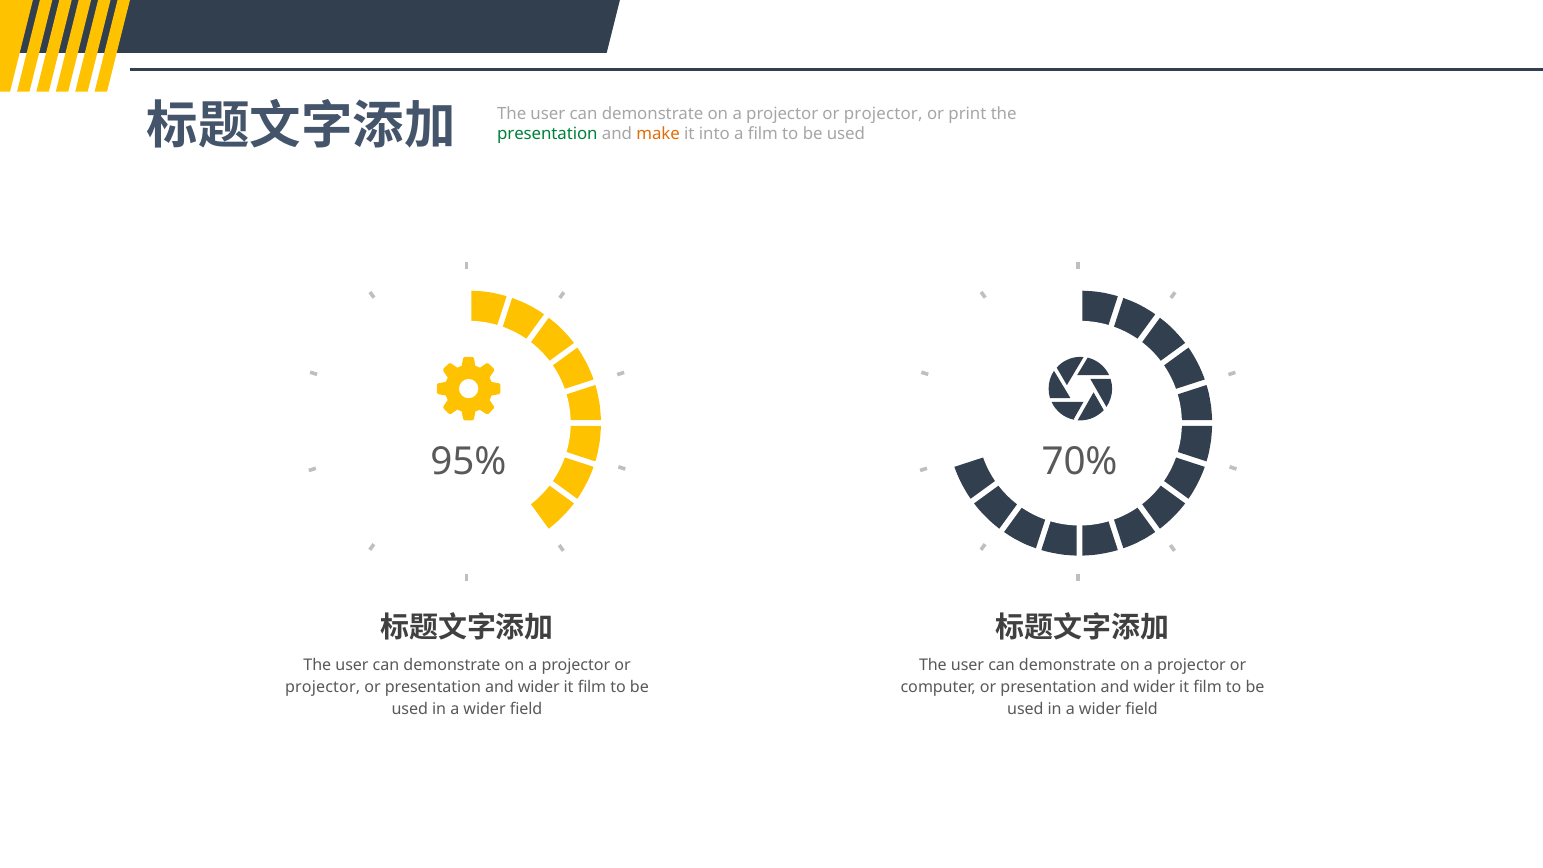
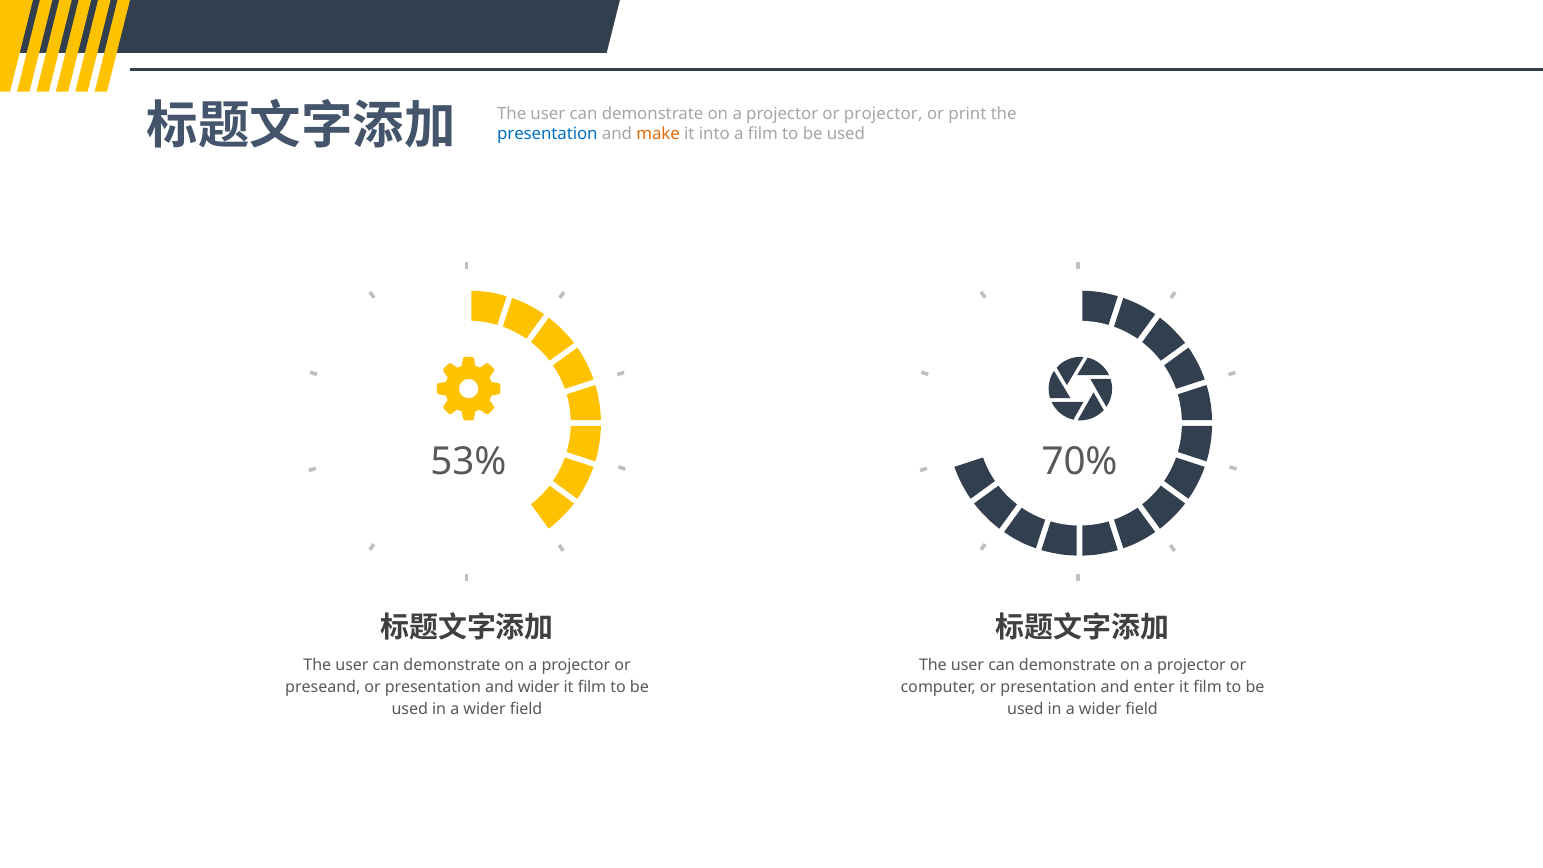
presentation colour: green -> blue (547, 134)
95%: 95% -> 53% (468, 462)
projector: projector -> preseand (323, 687)
wider: wider -> enter (1154, 687)
